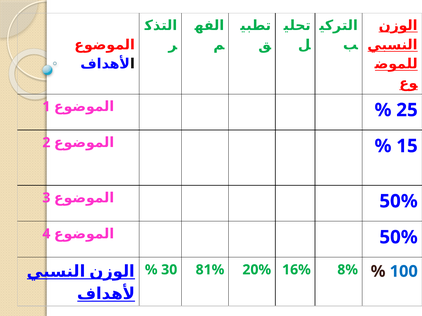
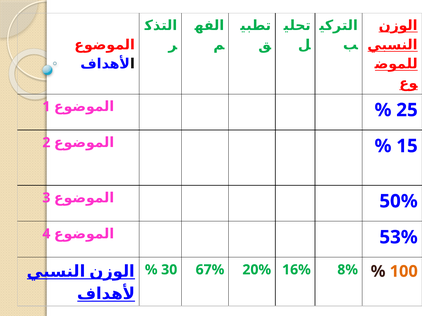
4 50%: 50% -> 53% (399, 238)
81%: 81% -> 67% (210, 270)
100 colour: blue -> orange (404, 272)
